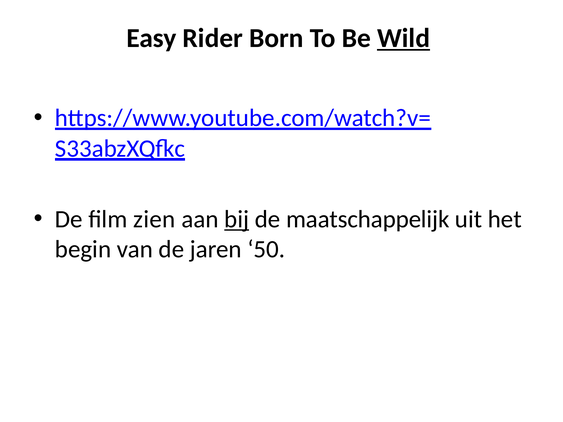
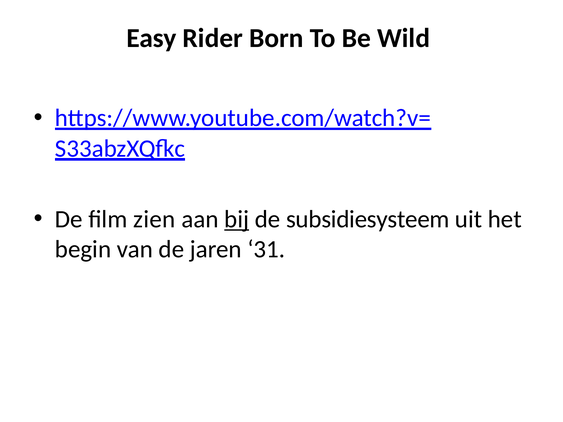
Wild underline: present -> none (404, 38)
maatschappelijk: maatschappelijk -> subsidiesysteem (368, 219)
50: 50 -> 31 (266, 249)
